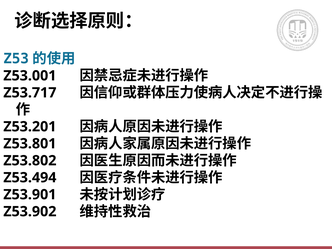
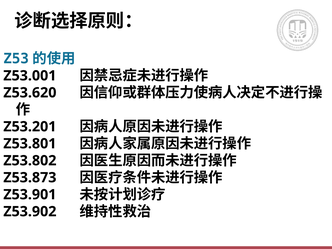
Z53.717: Z53.717 -> Z53.620 (30, 93)
Z53.494: Z53.494 -> Z53.873 (30, 178)
